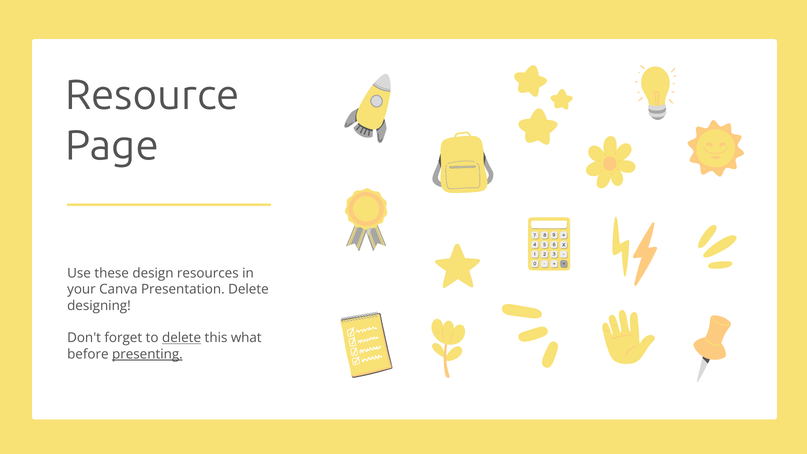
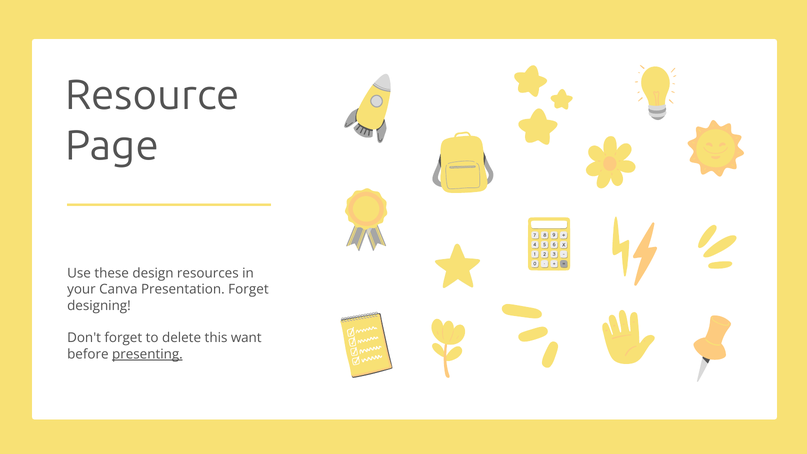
Presentation Delete: Delete -> Forget (248, 289)
delete underline: present -> none (182, 338)
what: what -> want (246, 338)
